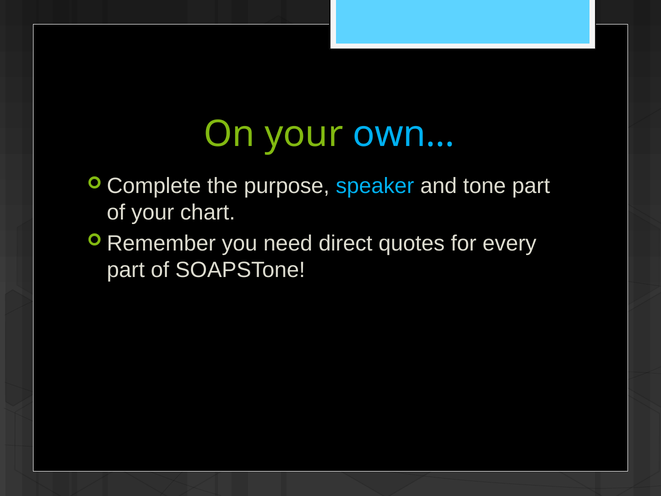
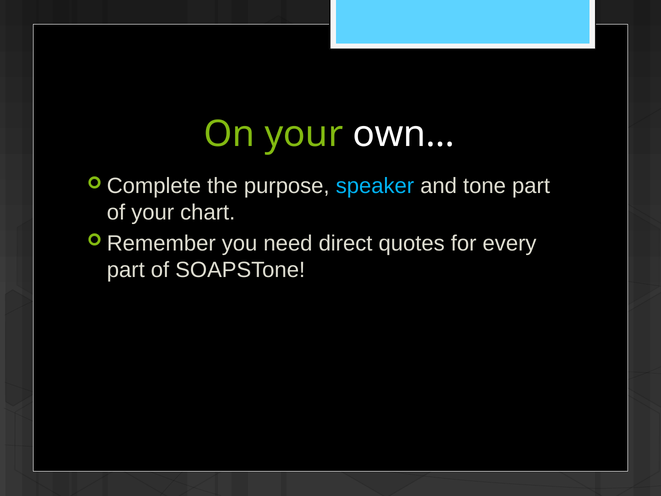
own… colour: light blue -> white (404, 134)
